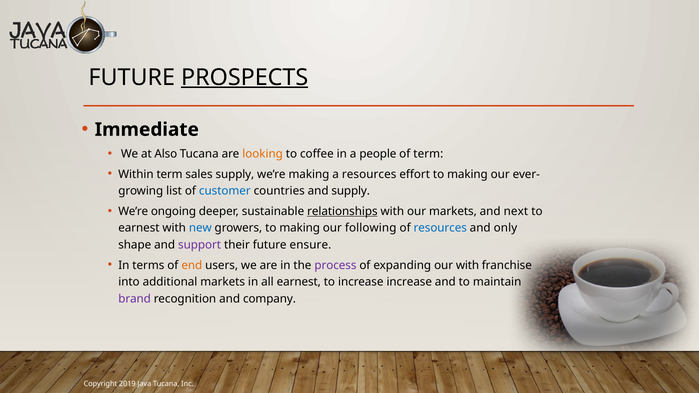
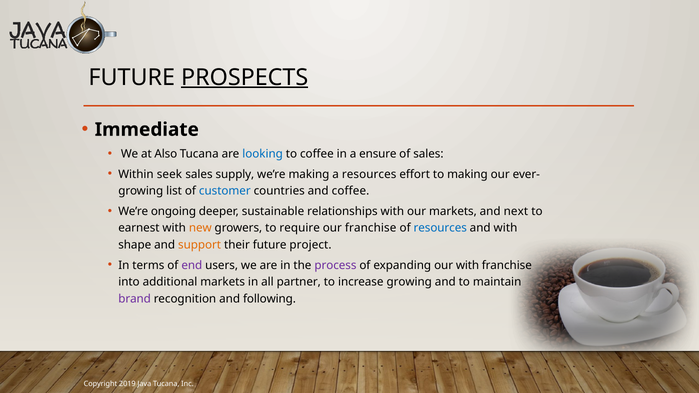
looking colour: orange -> blue (263, 154)
people: people -> ensure (378, 154)
of term: term -> sales (428, 154)
Within term: term -> seek (169, 174)
and supply: supply -> coffee (351, 191)
relationships underline: present -> none (342, 211)
new colour: blue -> orange (200, 228)
growers to making: making -> require (300, 228)
our following: following -> franchise (371, 228)
and only: only -> with (505, 228)
support colour: purple -> orange (200, 245)
ensure: ensure -> project (310, 245)
end colour: orange -> purple (192, 265)
all earnest: earnest -> partner (299, 282)
increase increase: increase -> growing (409, 282)
company: company -> following (269, 299)
